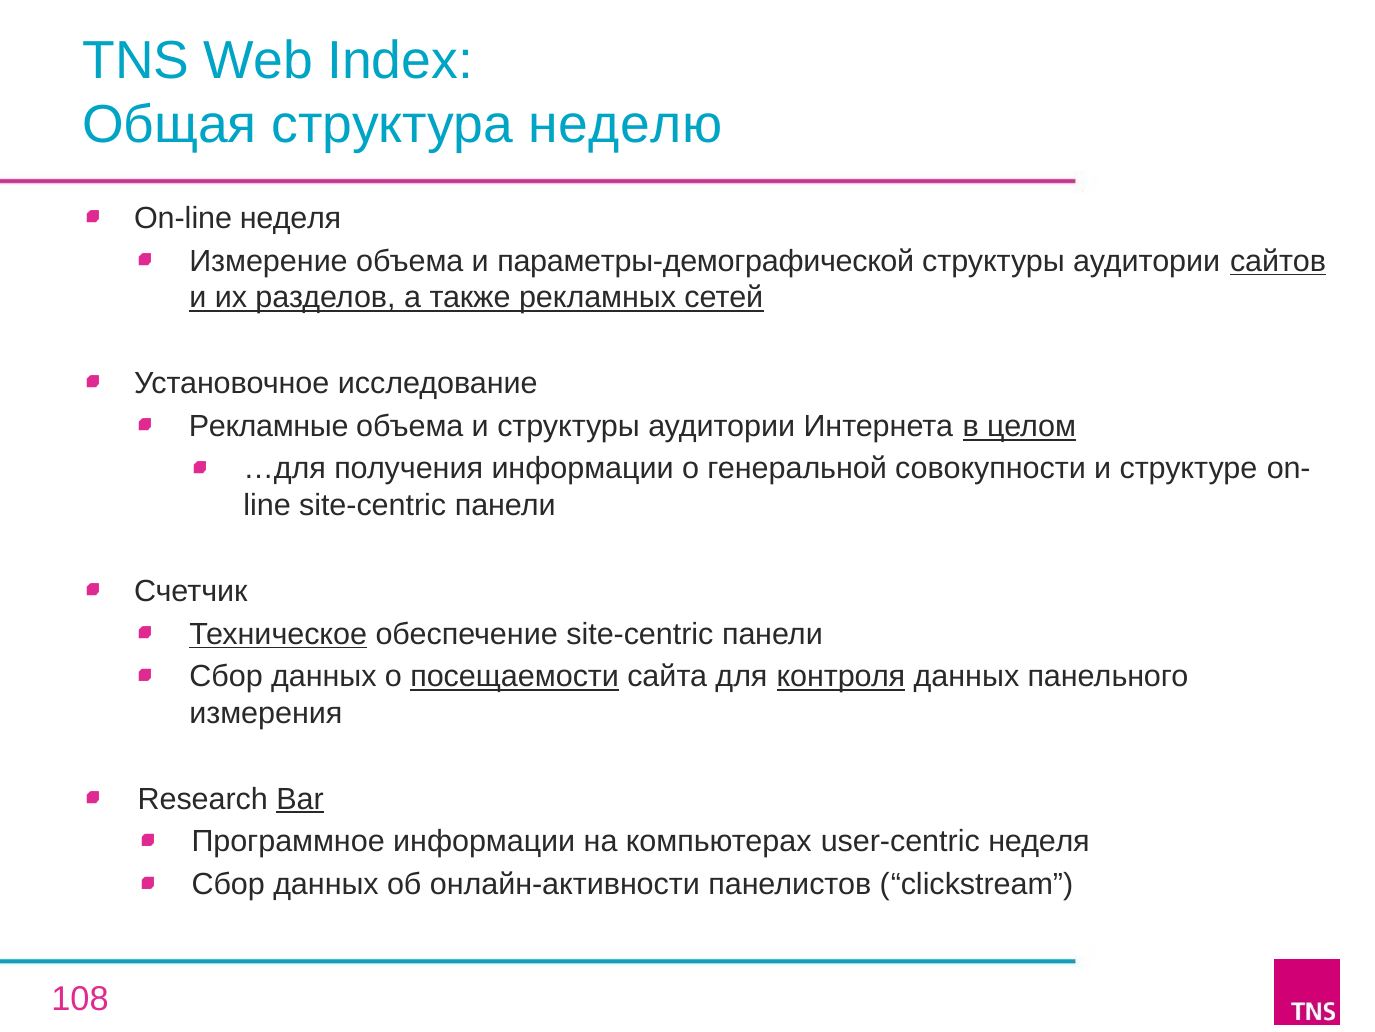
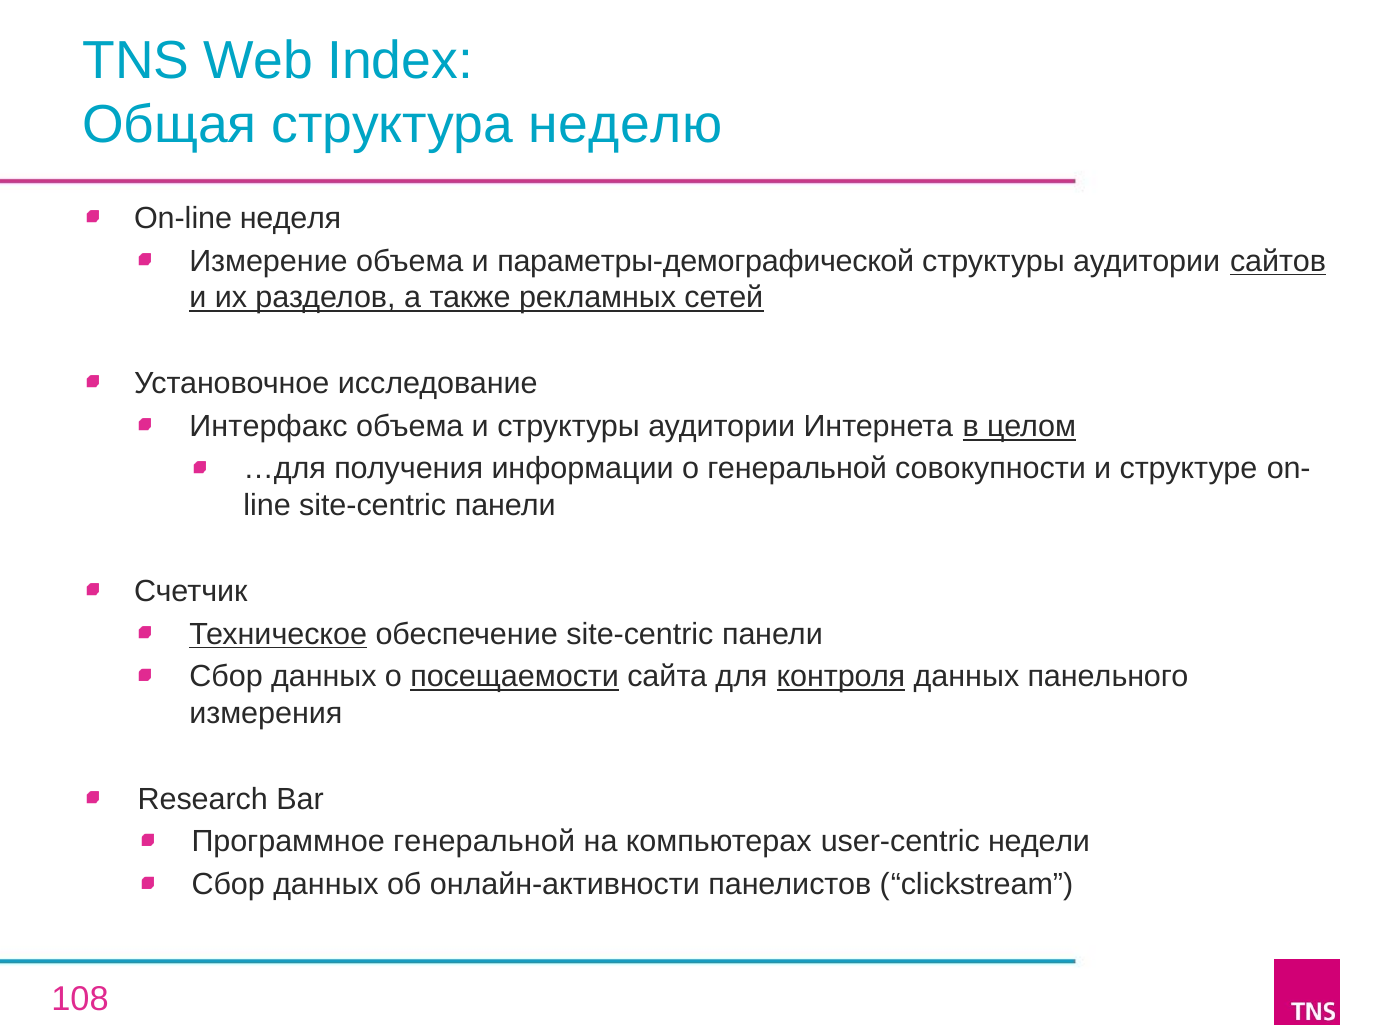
Рекламные: Рекламные -> Интерфакс (269, 426)
Bar underline: present -> none (300, 798)
Программное информации: информации -> генеральной (484, 841)
user-centric неделя: неделя -> недели (1039, 841)
